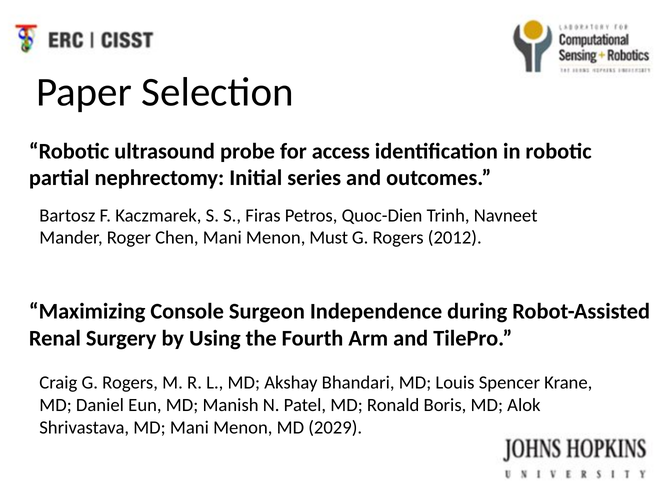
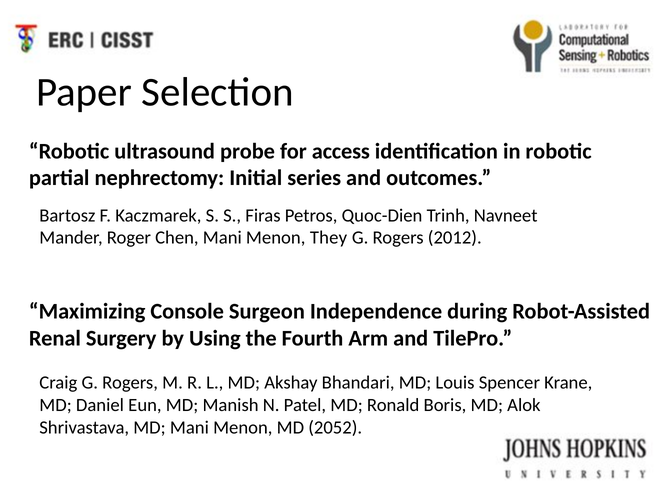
Must: Must -> They (329, 238)
2029: 2029 -> 2052 (335, 428)
